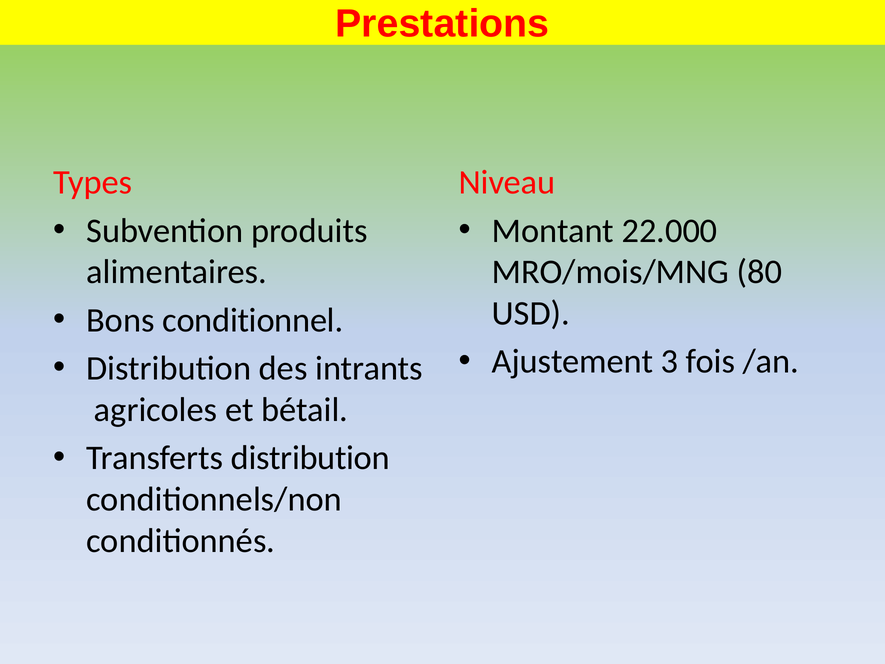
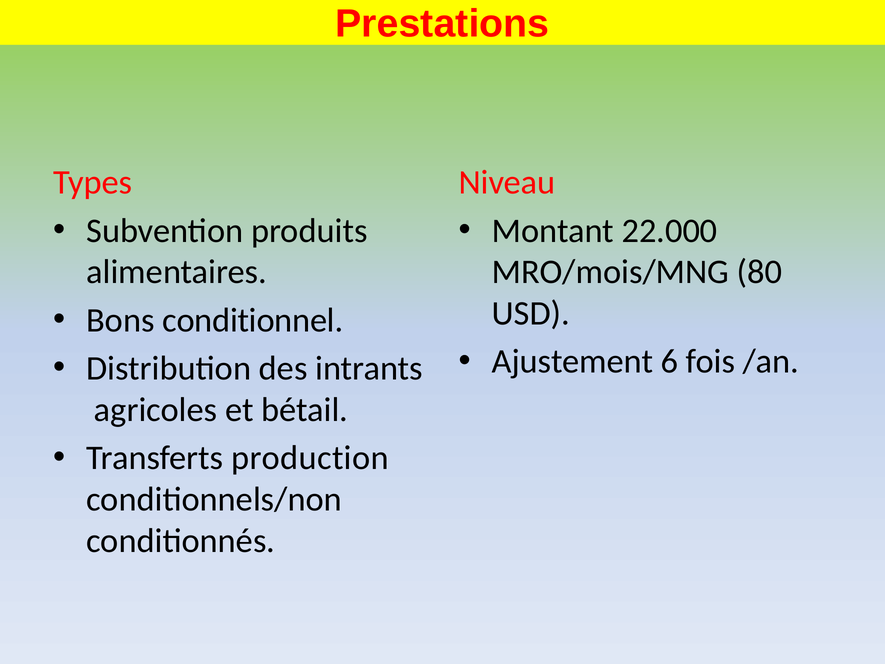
3: 3 -> 6 (670, 361)
Transferts distribution: distribution -> production (310, 458)
